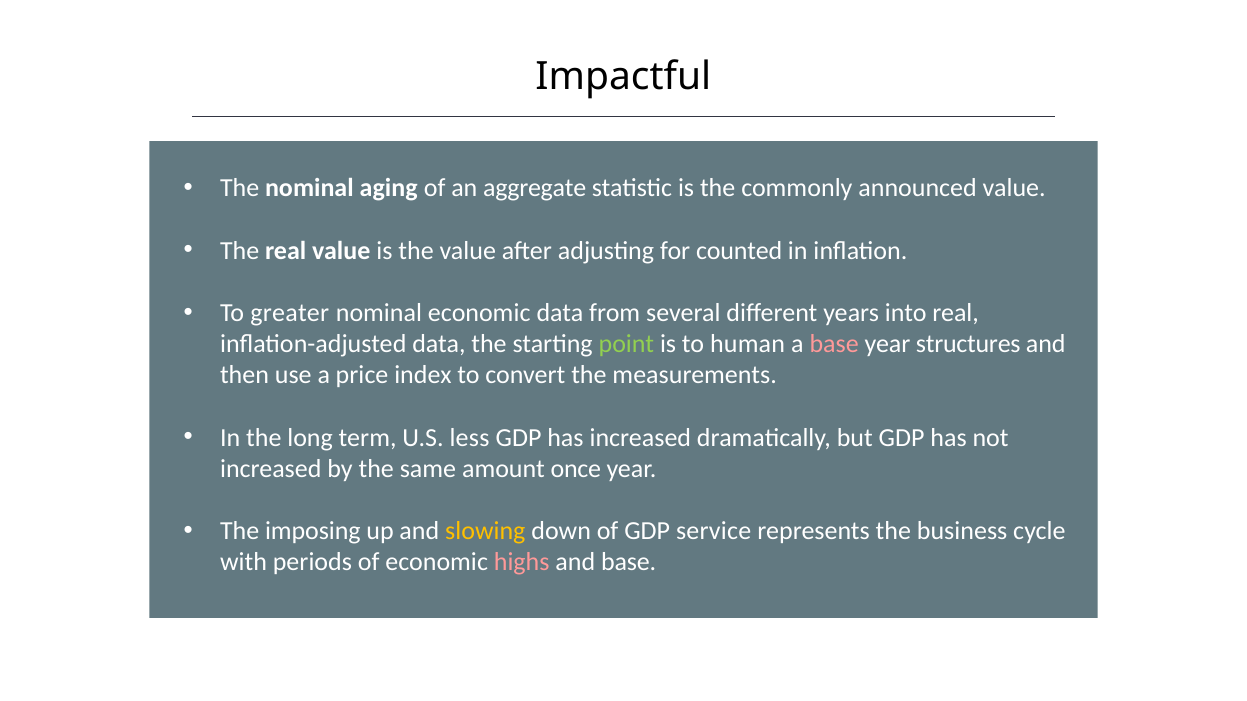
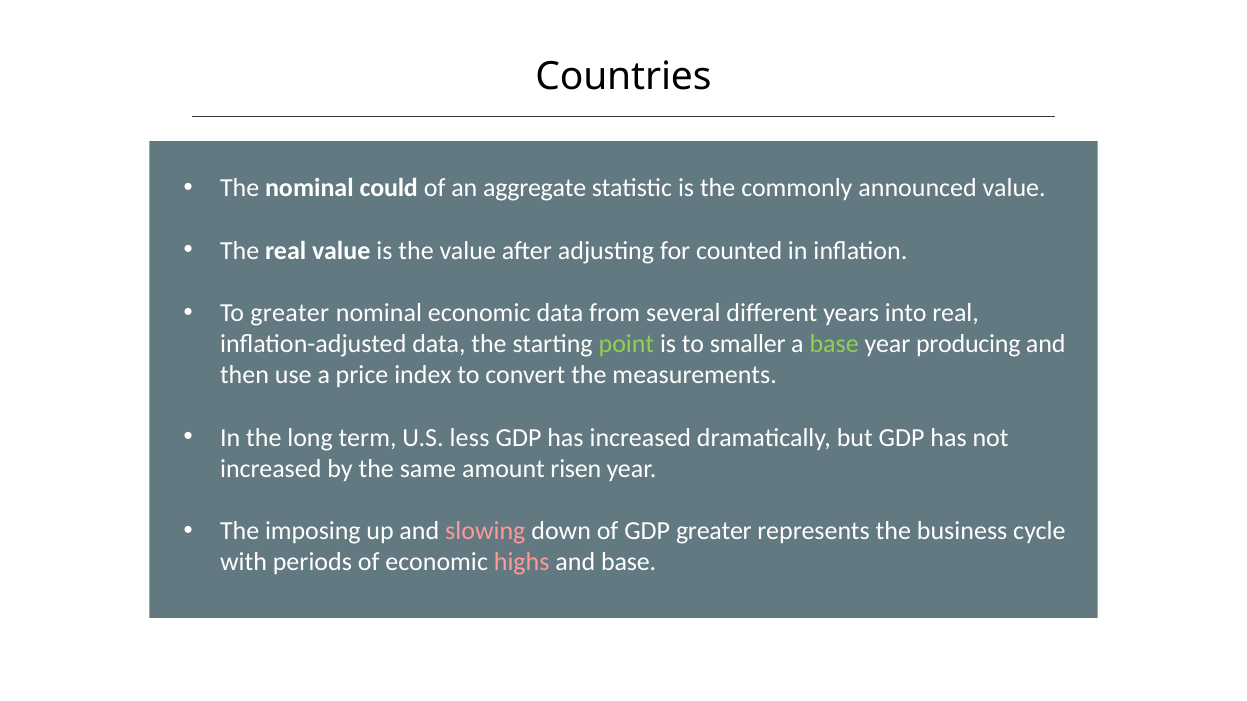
Impactful: Impactful -> Countries (623, 77)
aging: aging -> could (389, 188)
human: human -> smaller (748, 344)
base colour: pink -> light green (834, 344)
structures: structures -> producing (968, 344)
once: once -> risen (576, 469)
slowing colour: yellow -> pink (485, 532)
GDP service: service -> greater (714, 532)
